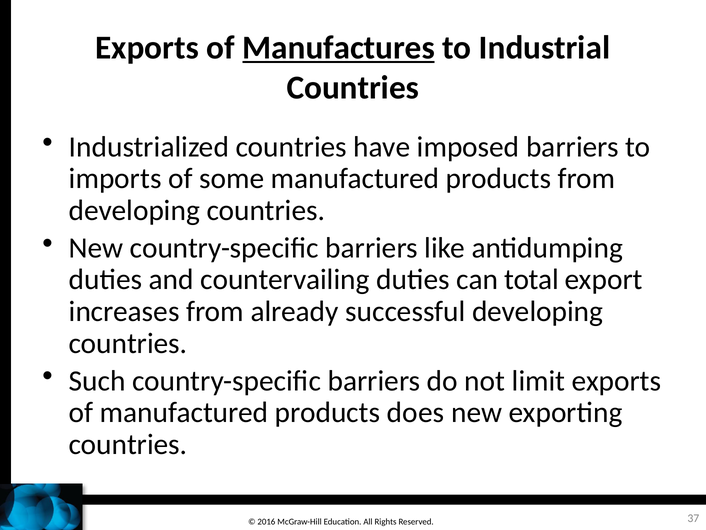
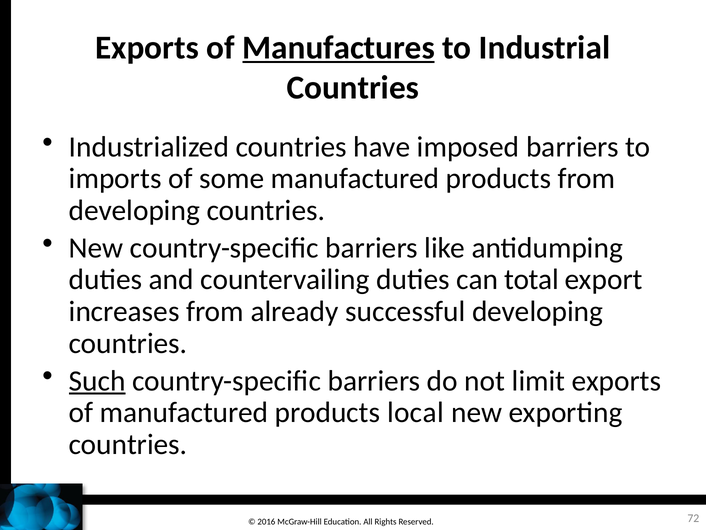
Such underline: none -> present (97, 380)
does: does -> local (415, 412)
37: 37 -> 72 (693, 518)
